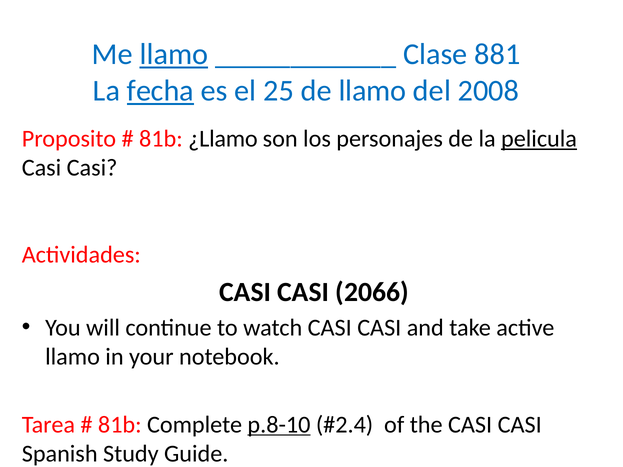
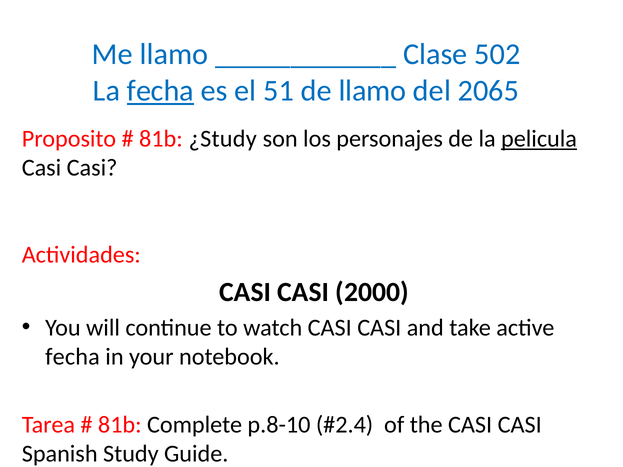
llamo underline: present -> none (174, 55)
881: 881 -> 502 (497, 55)
25: 25 -> 51 (279, 91)
2008: 2008 -> 2065 (488, 91)
¿Llamo: ¿Llamo -> ¿Study (223, 139)
2066: 2066 -> 2000 (372, 292)
llamo: llamo -> fecha (72, 357)
p.8-10 underline: present -> none (279, 425)
